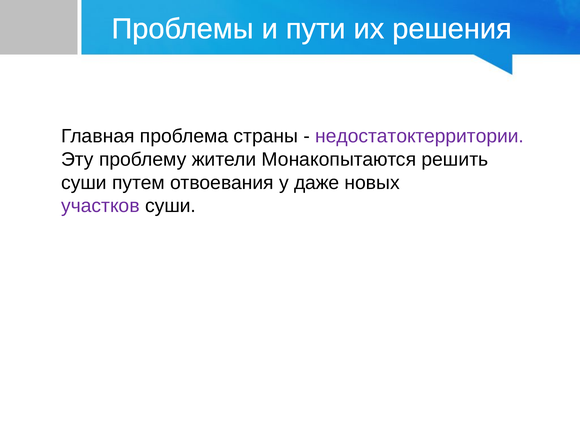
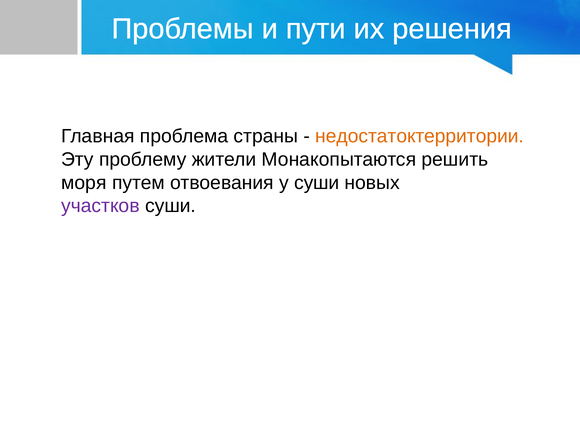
недостатоктерритории colour: purple -> orange (420, 136)
суши: суши -> моря (84, 183)
у даже: даже -> суши (317, 183)
